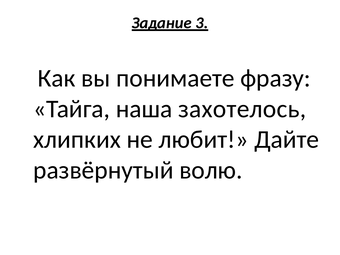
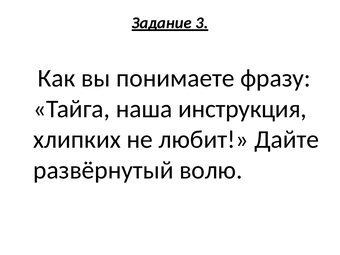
захотелось: захотелось -> инструкция (242, 109)
